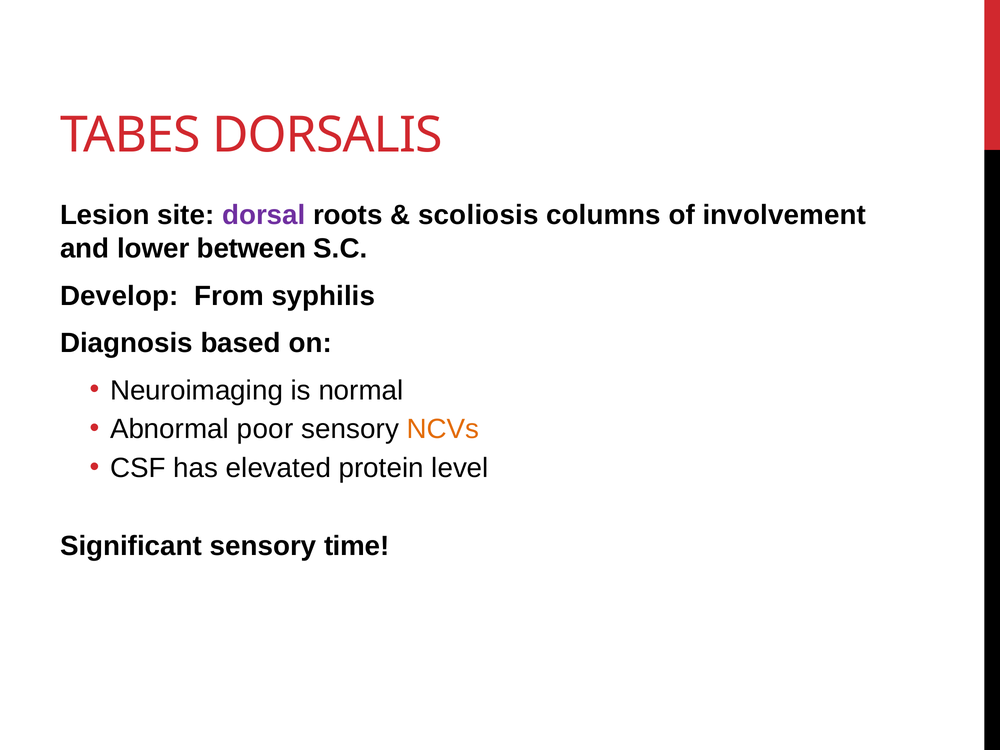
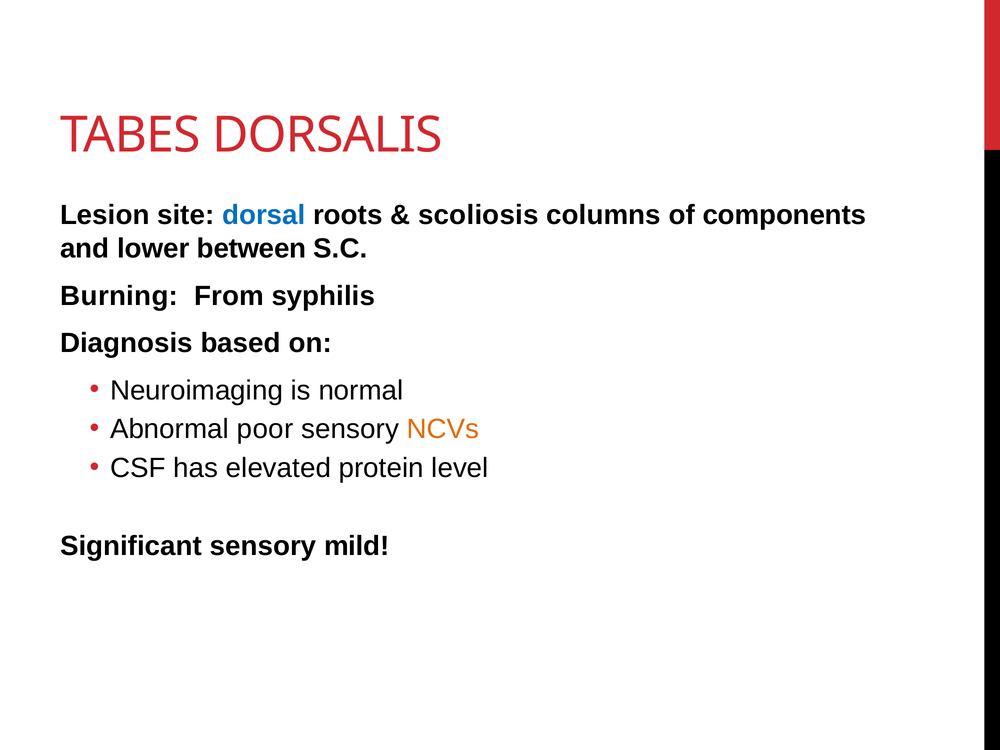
dorsal colour: purple -> blue (264, 215)
involvement: involvement -> components (784, 215)
Develop: Develop -> Burning (119, 296)
time: time -> mild (357, 546)
